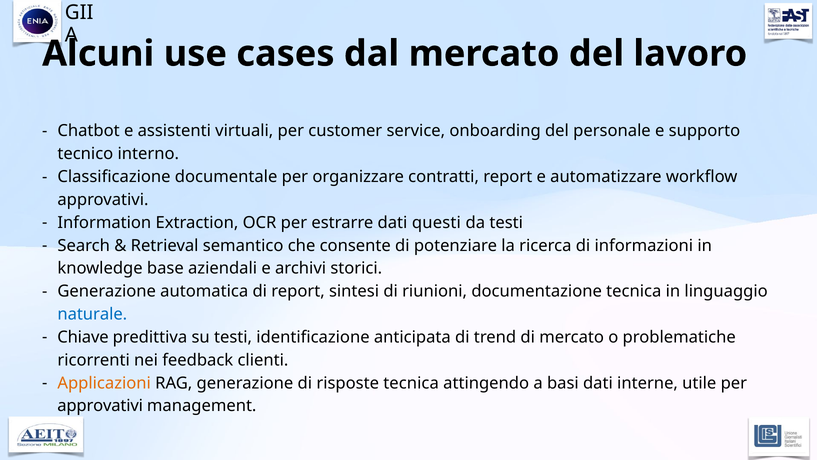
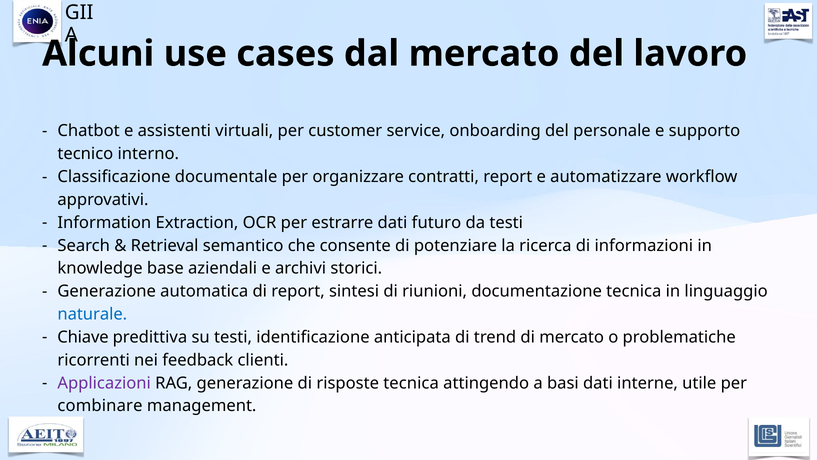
questi: questi -> futuro (436, 222)
Applicazioni colour: orange -> purple (104, 383)
approvativi: approvativi -> combinare (100, 406)
